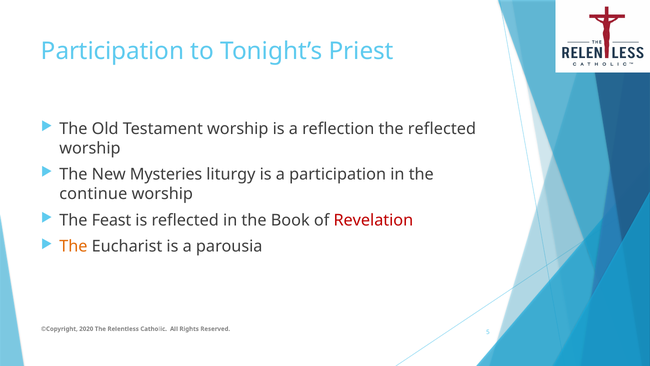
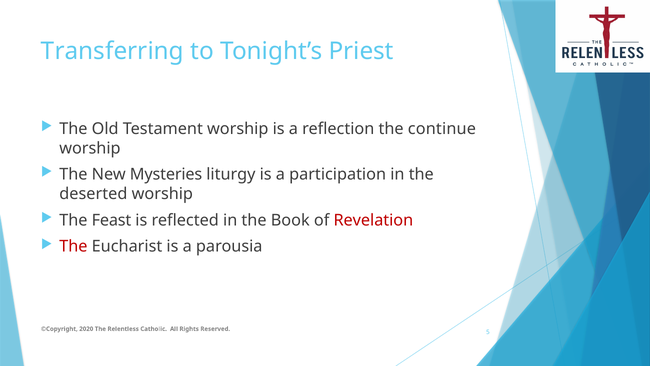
Participation: Participation -> Transferring (112, 51)
the reflected: reflected -> continue (442, 129)
continue: continue -> deserted (93, 194)
The colour: orange -> red (73, 246)
